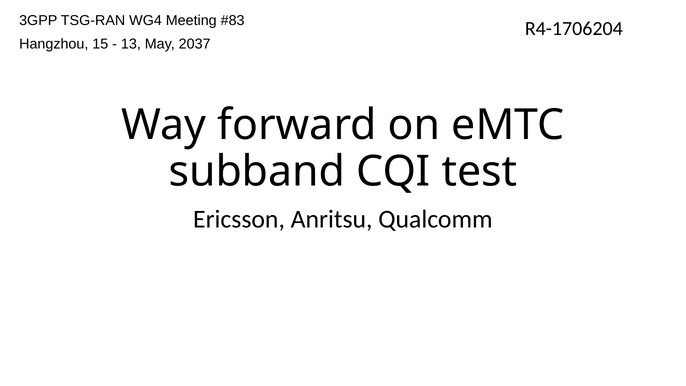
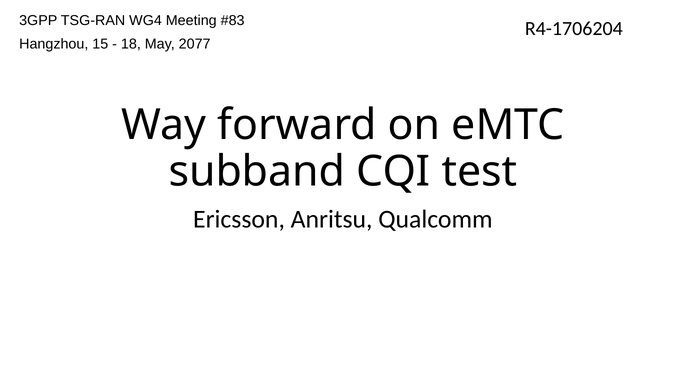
13: 13 -> 18 (131, 44)
2037: 2037 -> 2077 (195, 44)
